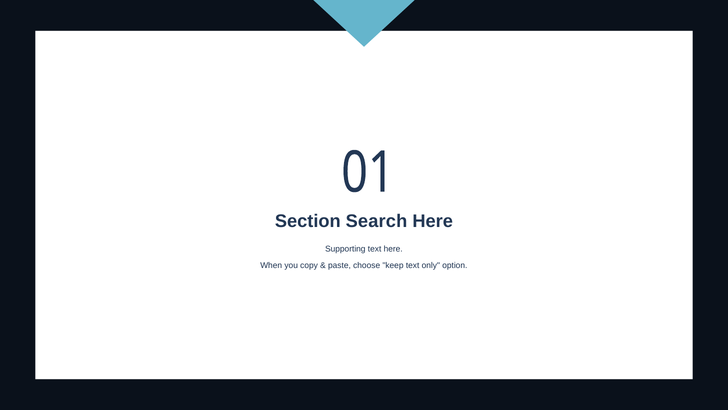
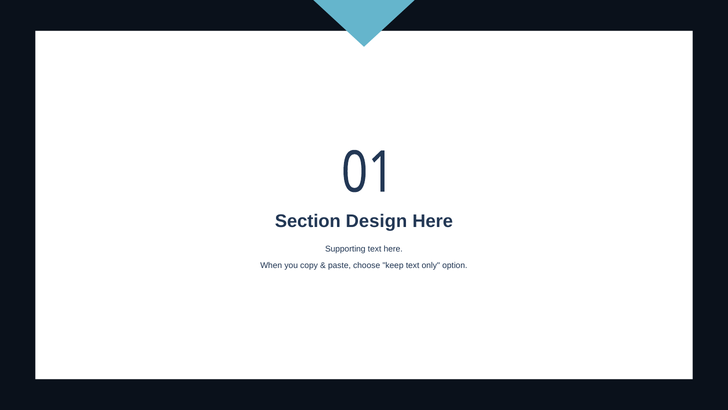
Search: Search -> Design (376, 221)
